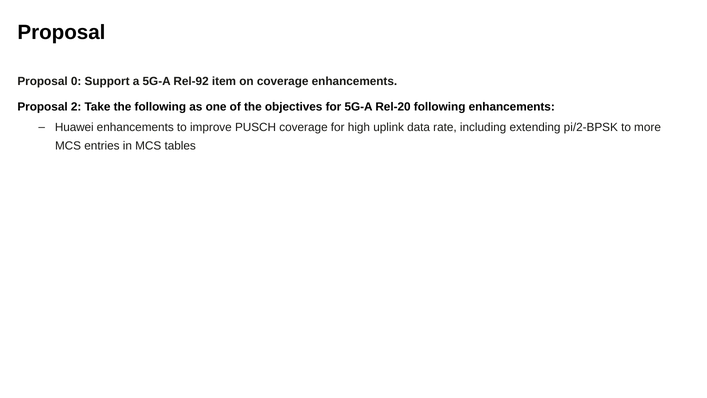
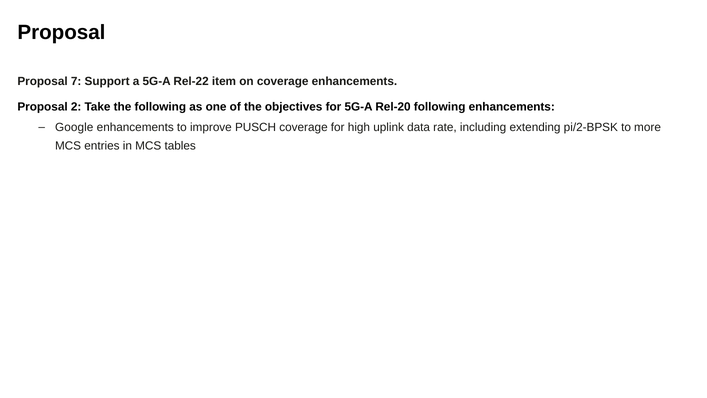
0: 0 -> 7 (76, 81)
Rel-92: Rel-92 -> Rel-22 (191, 81)
Huawei: Huawei -> Google (74, 127)
